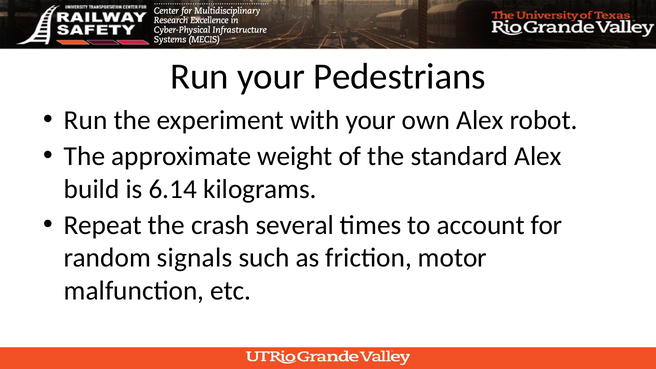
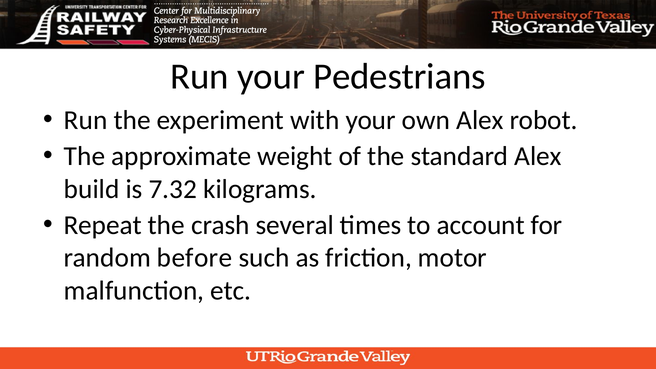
6.14: 6.14 -> 7.32 (173, 189)
signals: signals -> before (195, 258)
